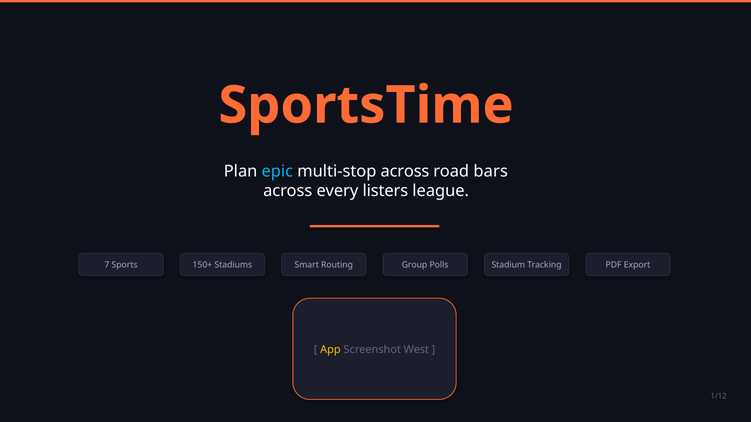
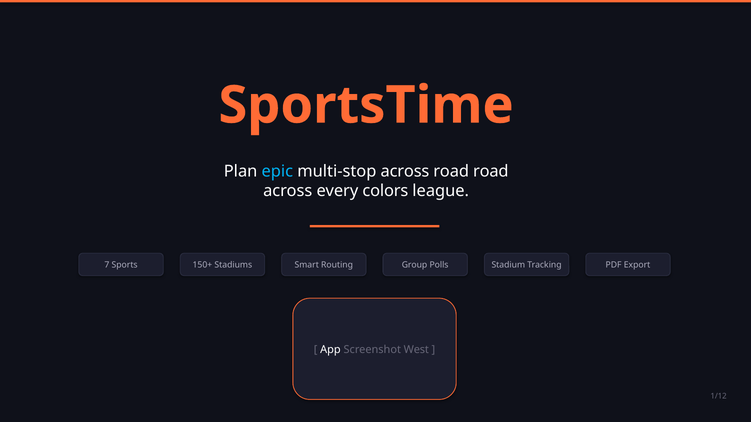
road bars: bars -> road (491, 171)
listers: listers -> colors (385, 191)
App colour: yellow -> white (330, 350)
